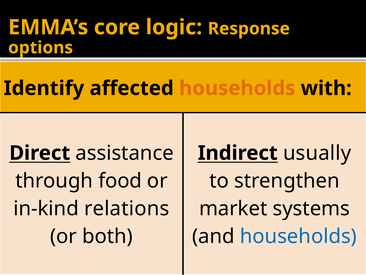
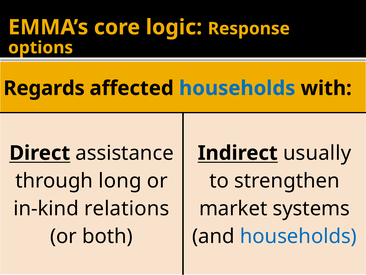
Identify: Identify -> Regards (44, 88)
households colour: orange -> blue (237, 88)
food: food -> long (120, 180)
